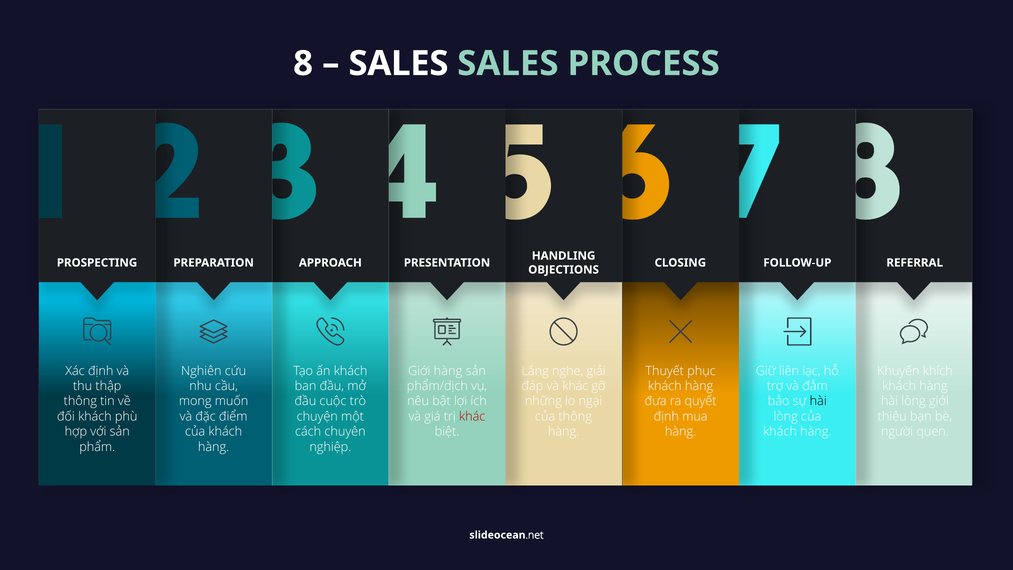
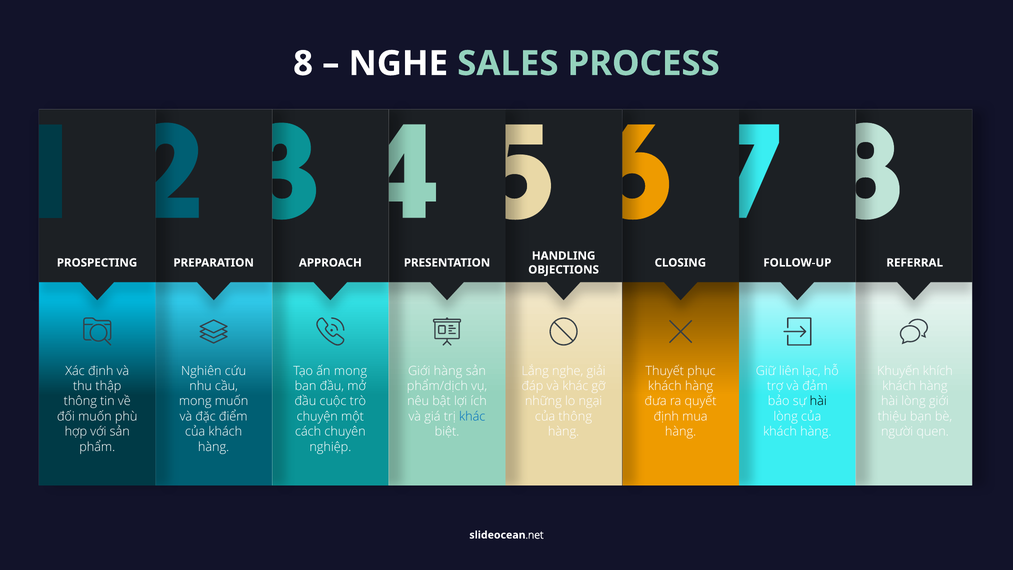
SALES: SALES -> NGHE (398, 64)
ấn khách: khách -> mong (350, 371)
đối khách: khách -> muốn (95, 416)
khác colour: red -> blue (472, 416)
